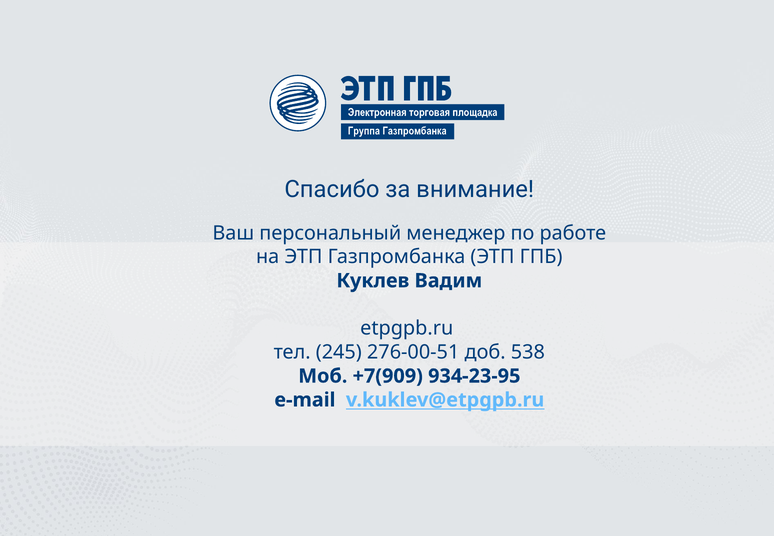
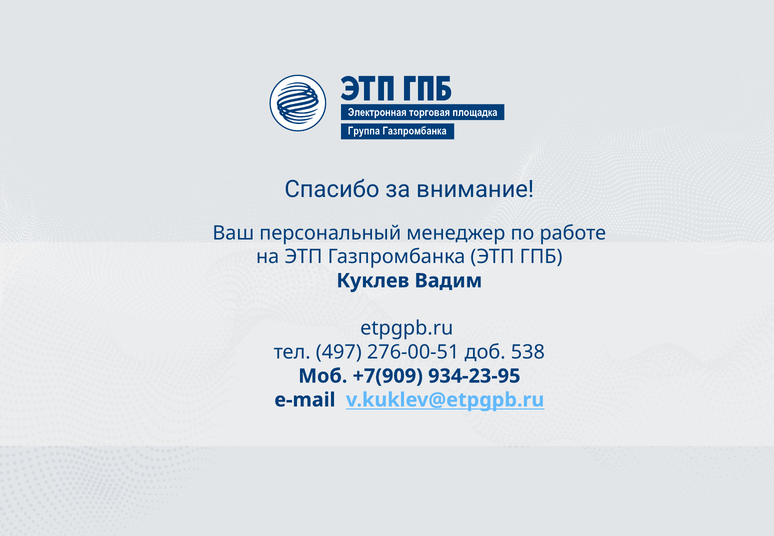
245: 245 -> 497 (339, 352)
